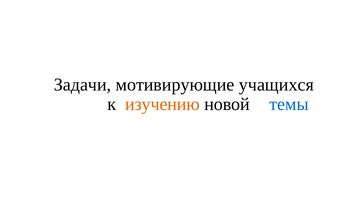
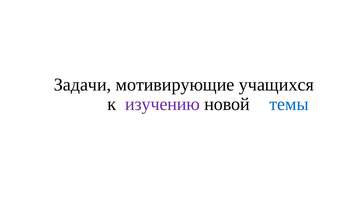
изучению colour: orange -> purple (162, 104)
